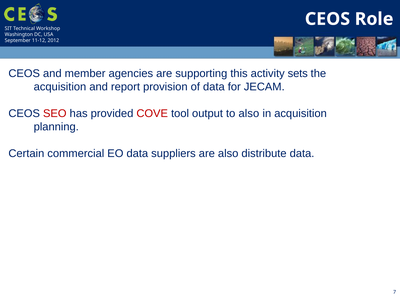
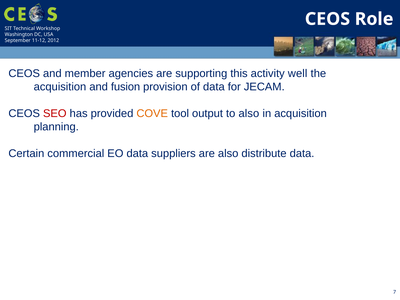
sets: sets -> well (298, 73)
report: report -> fusion (126, 87)
COVE colour: red -> orange (152, 114)
